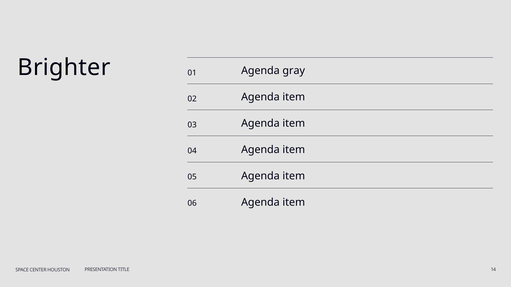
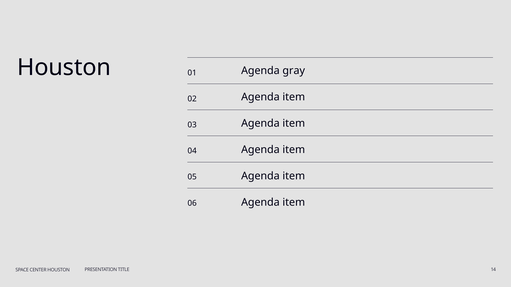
Brighter: Brighter -> Houston (64, 68)
